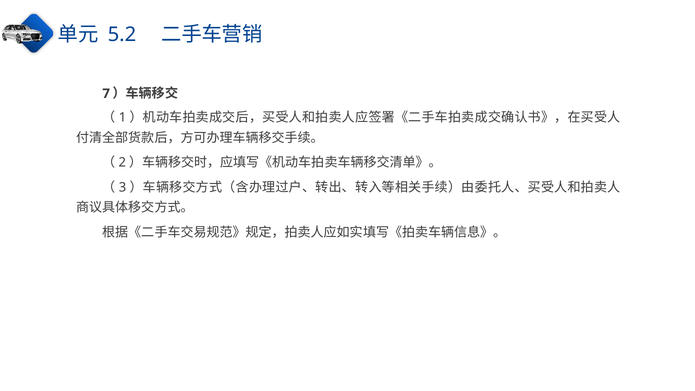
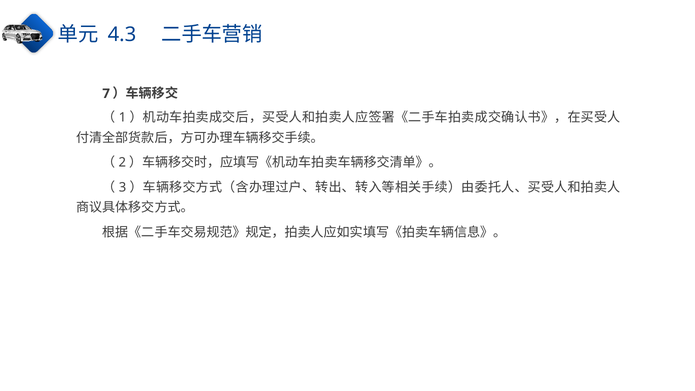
5.2: 5.2 -> 4.3 (122, 34)
